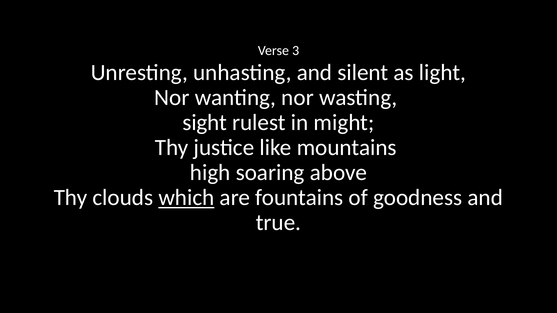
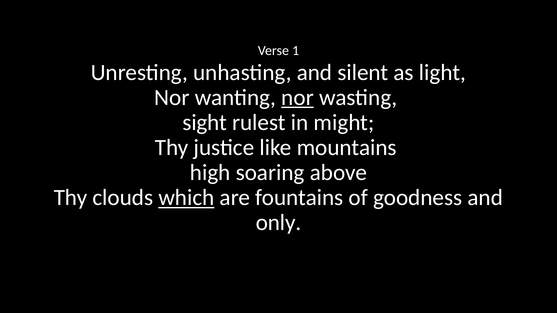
3: 3 -> 1 (296, 51)
nor underline: none -> present (298, 98)
true: true -> only (279, 223)
